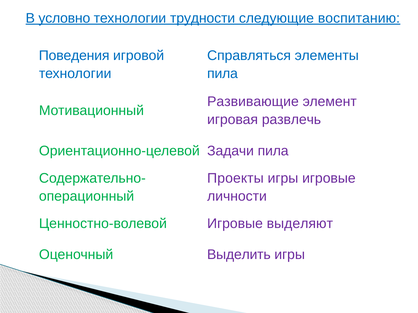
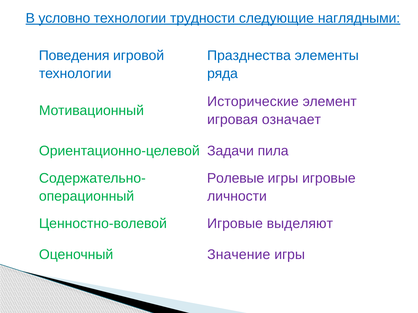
воспитанию: воспитанию -> наглядными (359, 18)
Справляться: Справляться -> Празднества (249, 56)
пила: пила -> ряда (222, 74)
Развивающие: Развивающие -> Исторические (253, 102)
развлечь: развлечь -> означает (291, 120)
Проекты: Проекты -> Ролевые (236, 179)
Выделить: Выделить -> Значение (239, 255)
